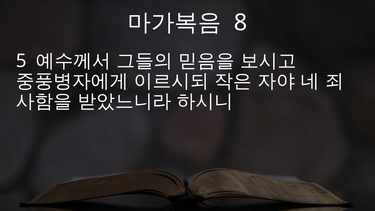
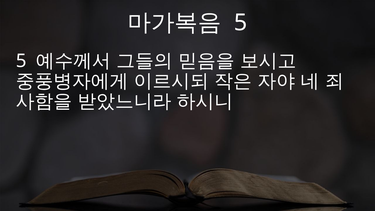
8: 8 -> 5 (241, 23)
